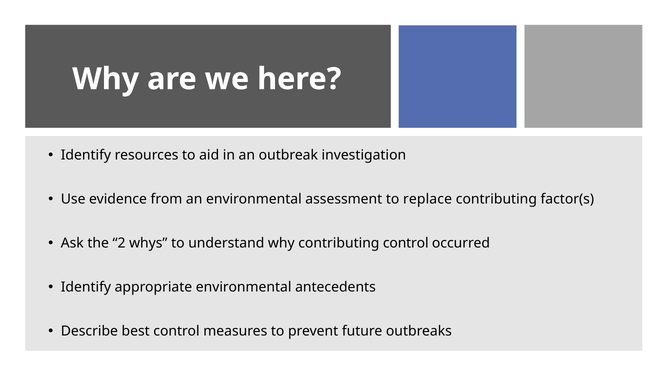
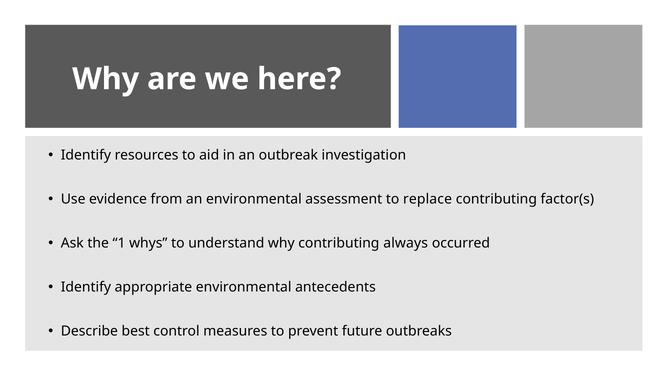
2: 2 -> 1 (119, 243)
contributing control: control -> always (406, 243)
